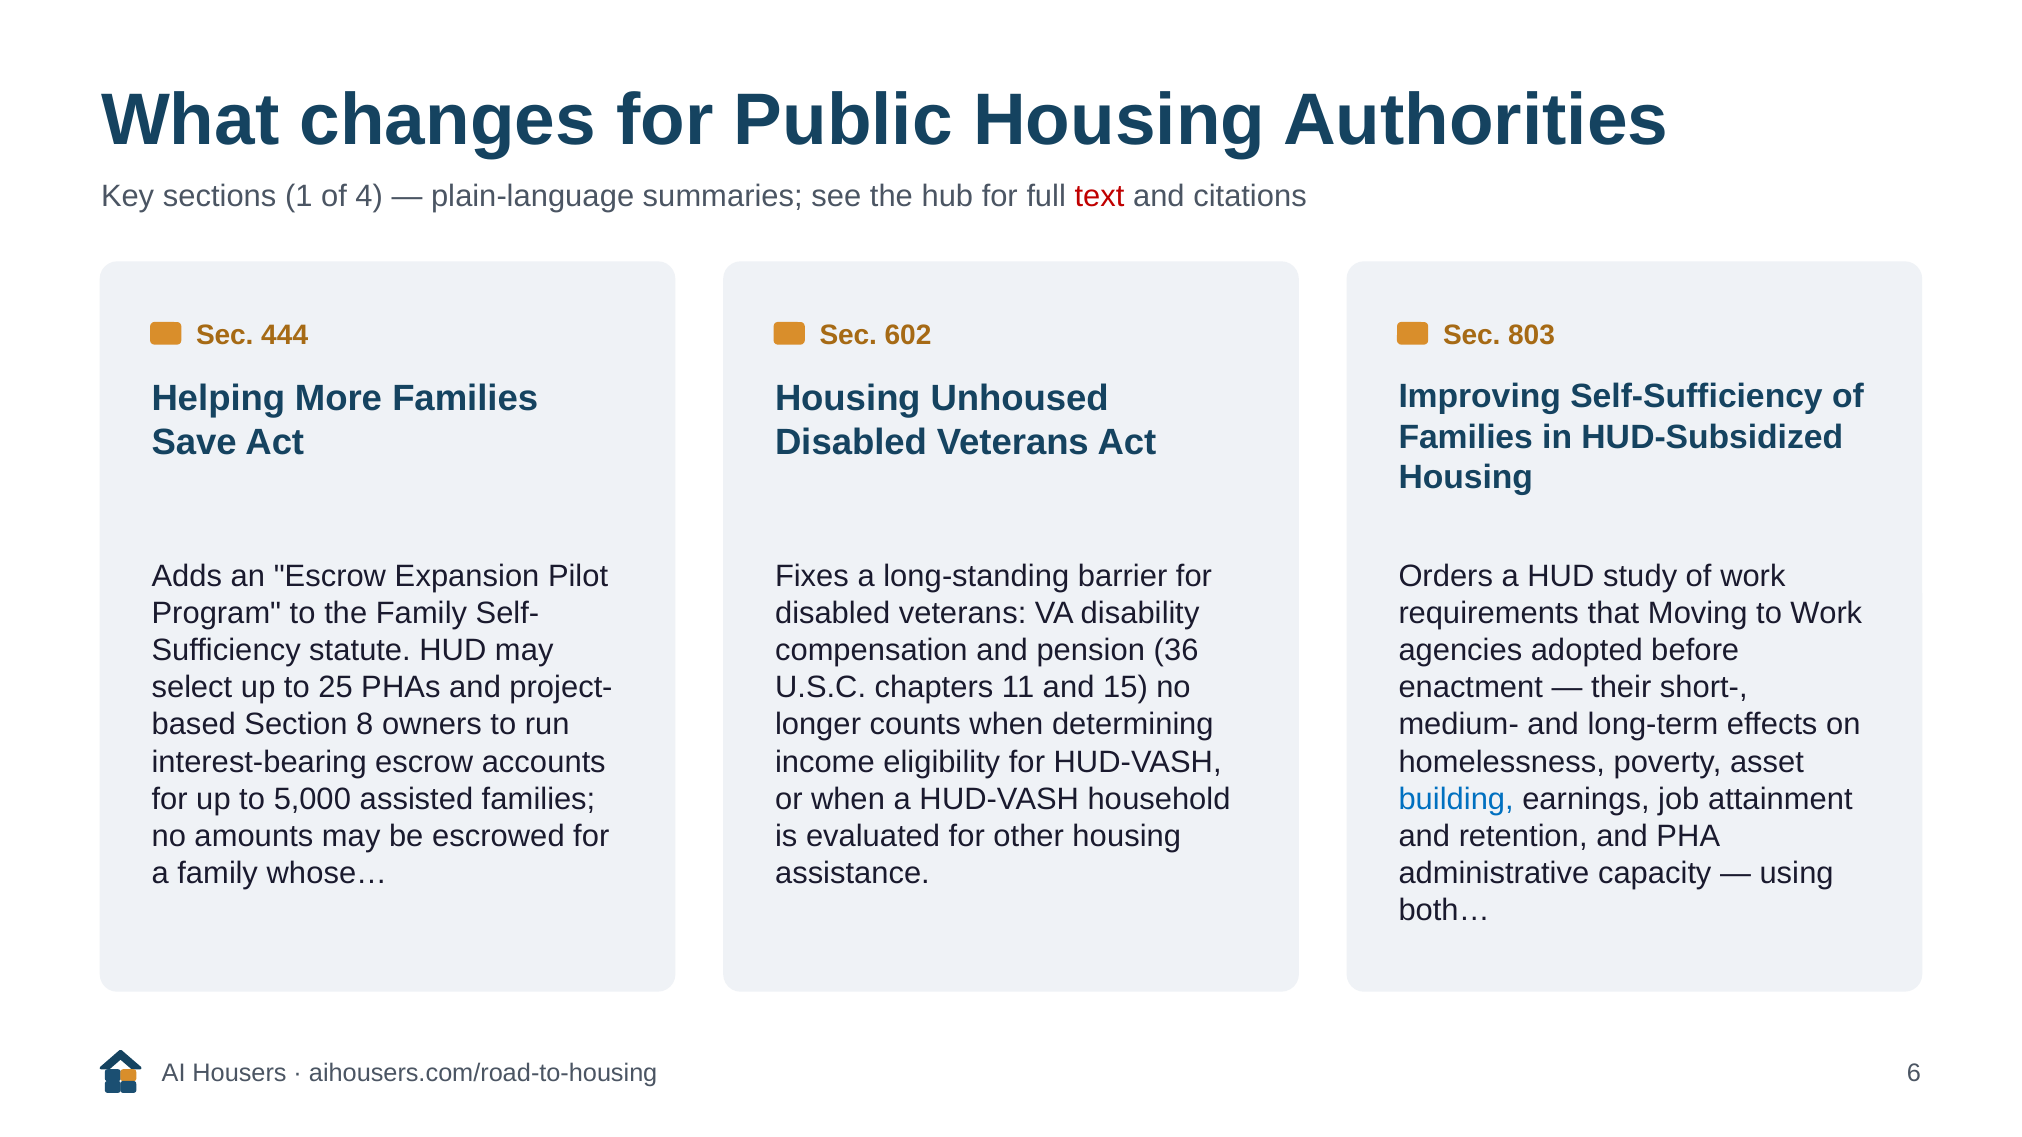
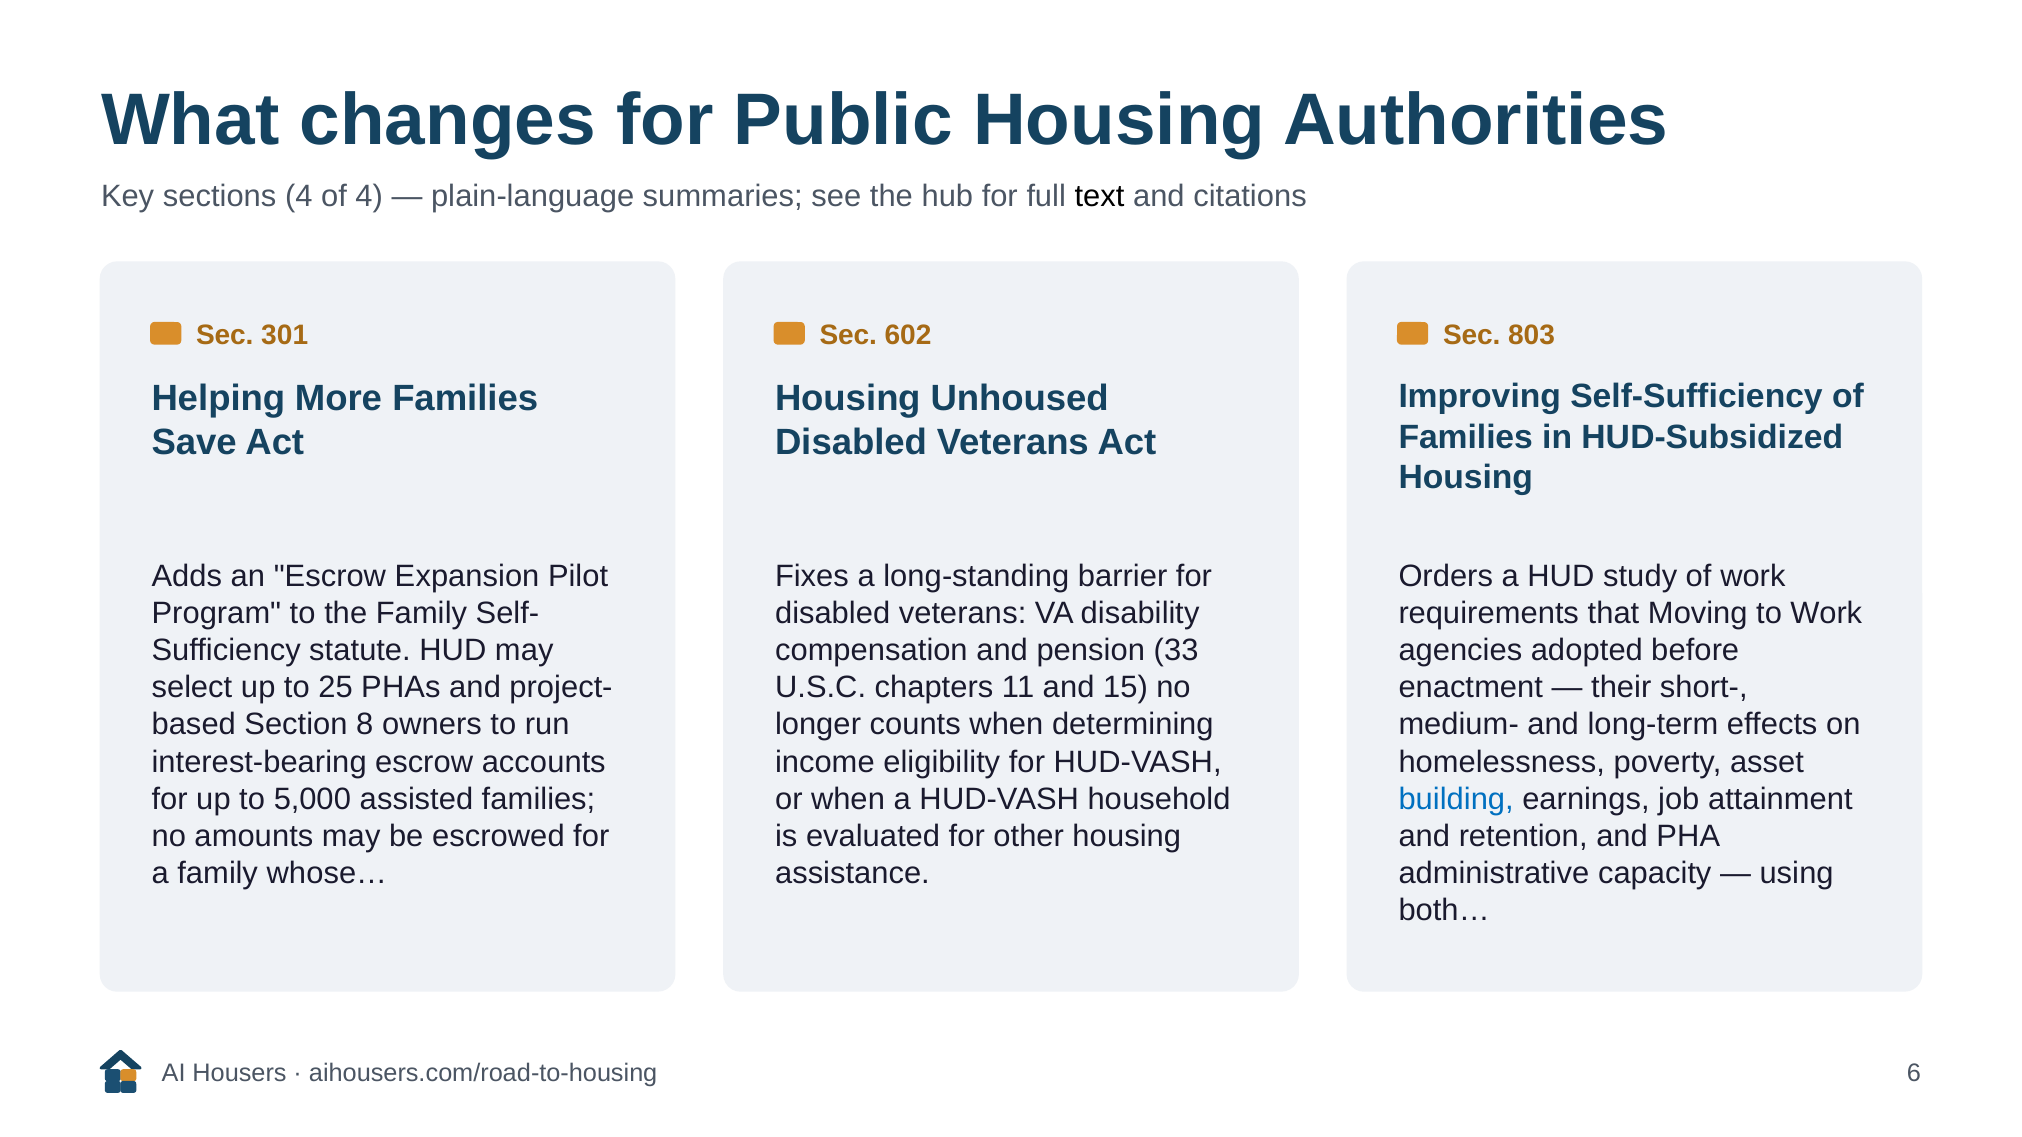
sections 1: 1 -> 4 (299, 196)
text colour: red -> black (1100, 196)
444: 444 -> 301 (285, 336)
36: 36 -> 33 (1176, 651)
